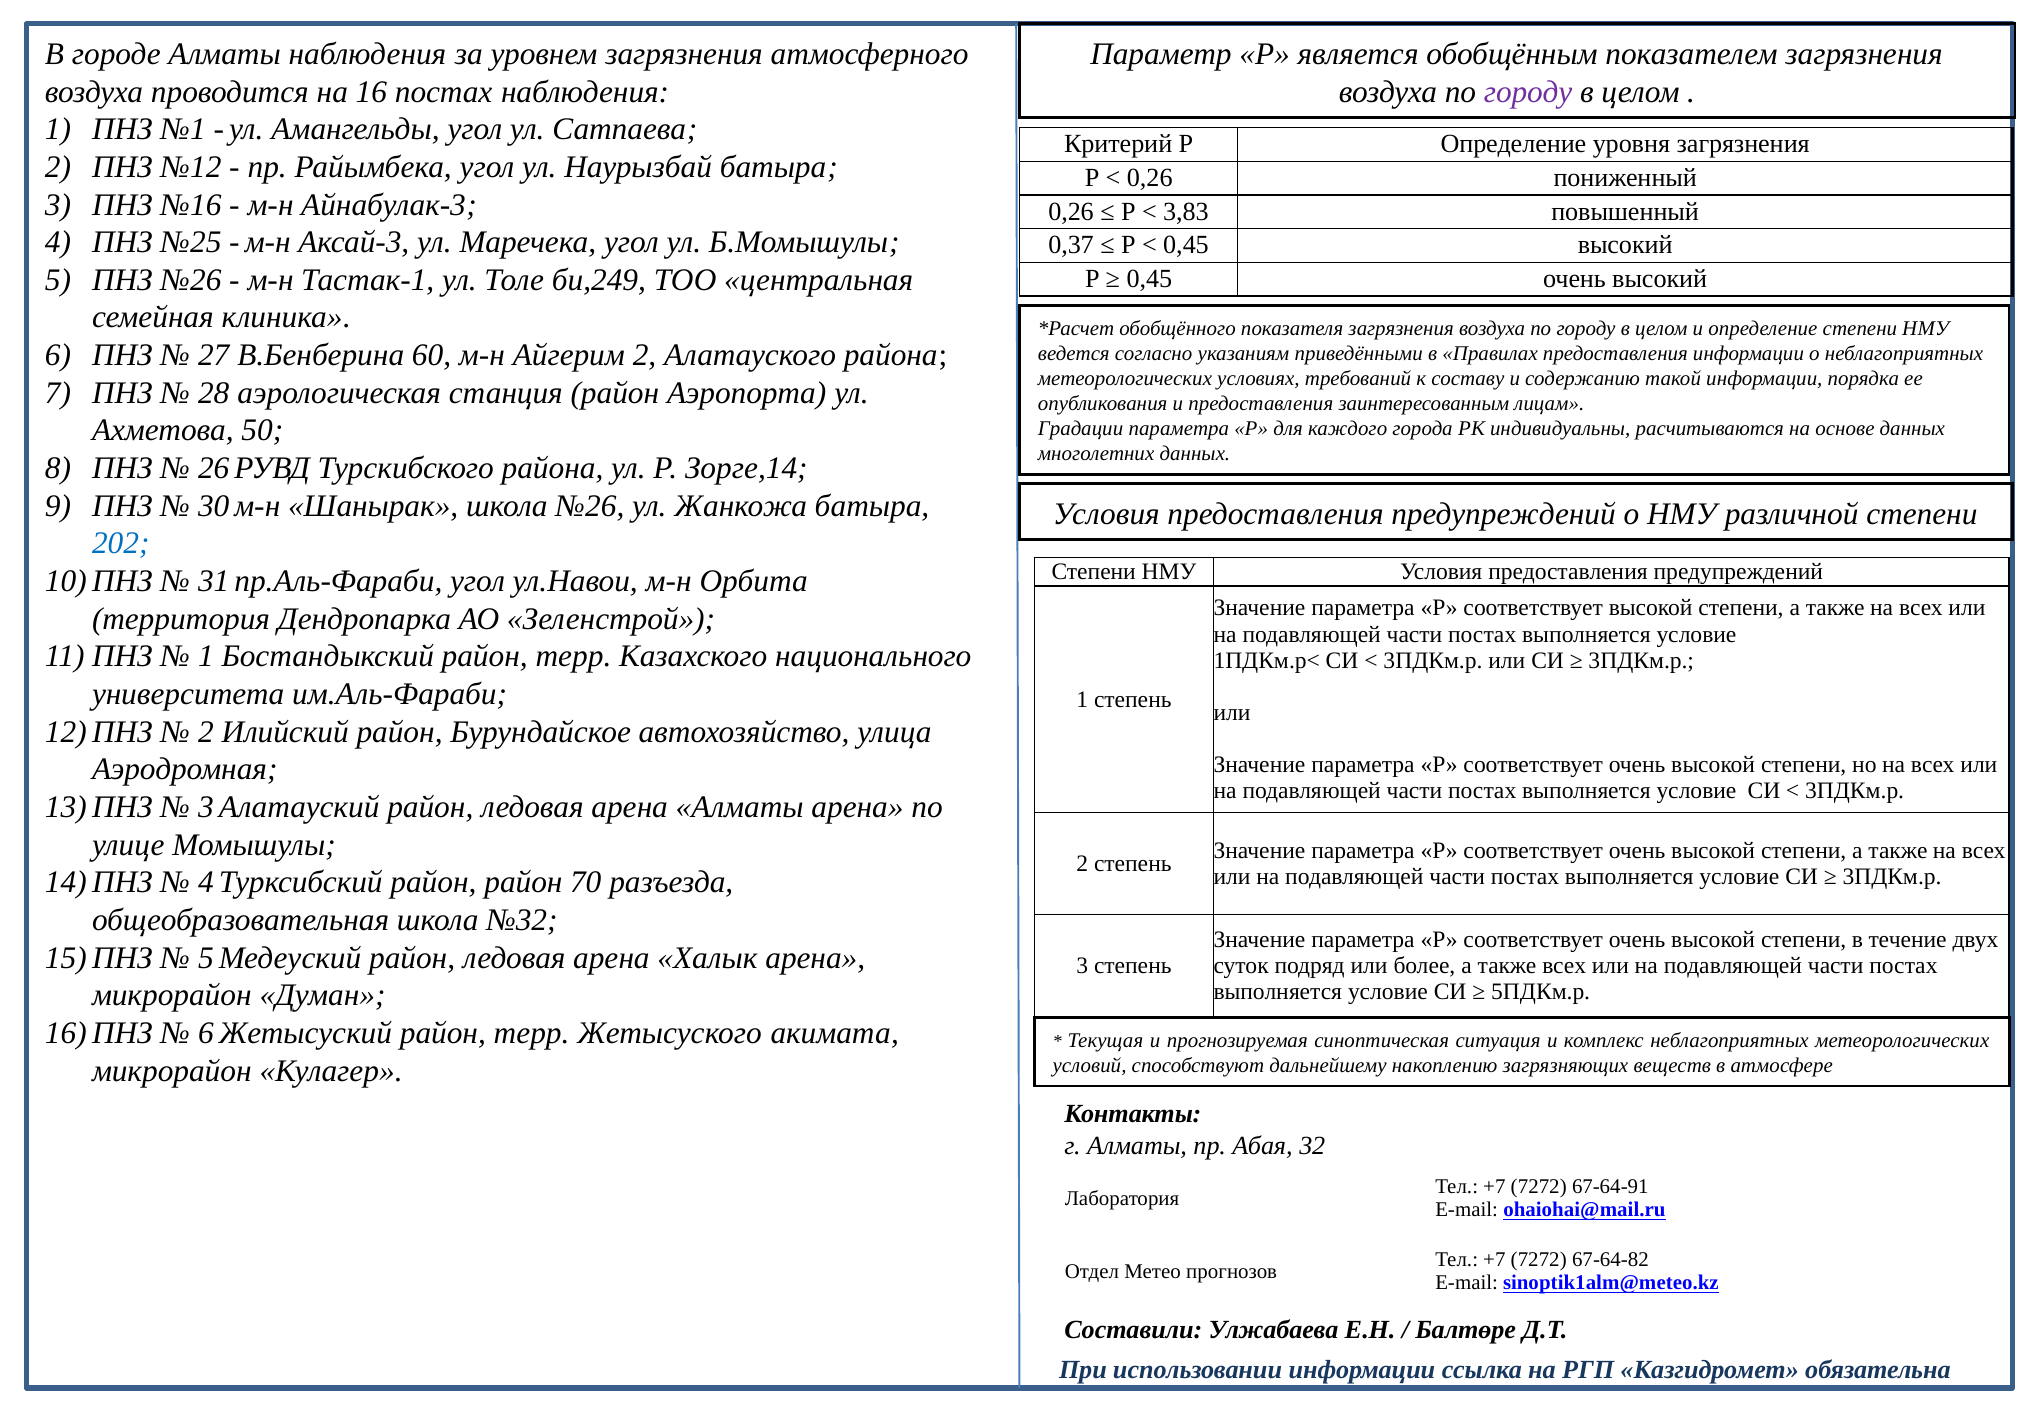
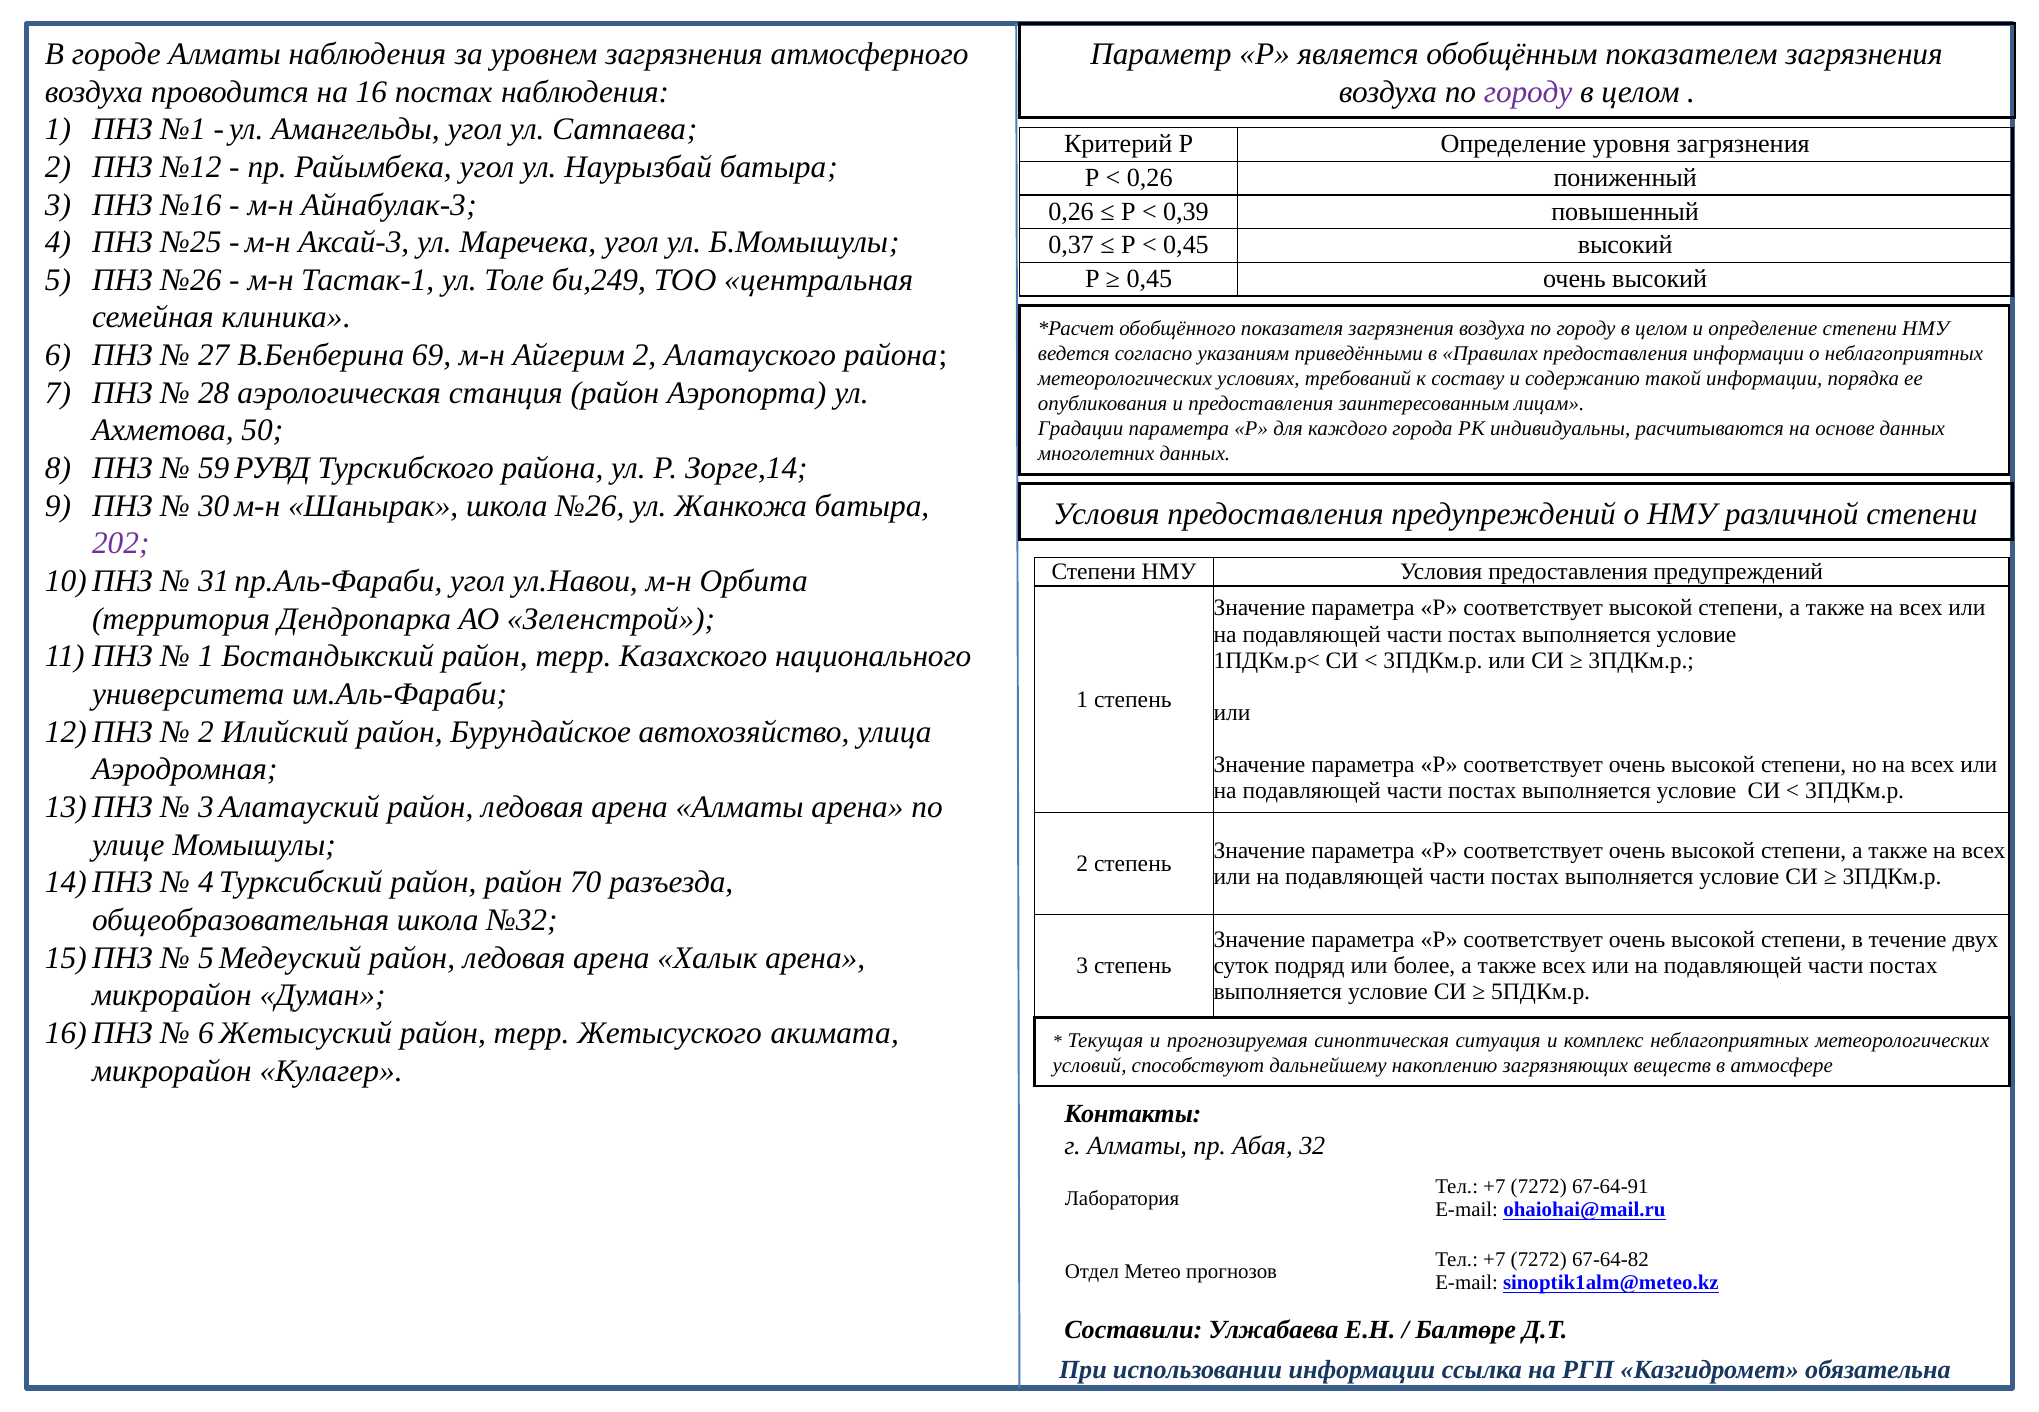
3,83: 3,83 -> 0,39 (1186, 212)
60: 60 -> 69 (432, 355)
26: 26 -> 59 (214, 468)
202 colour: blue -> purple (121, 543)
